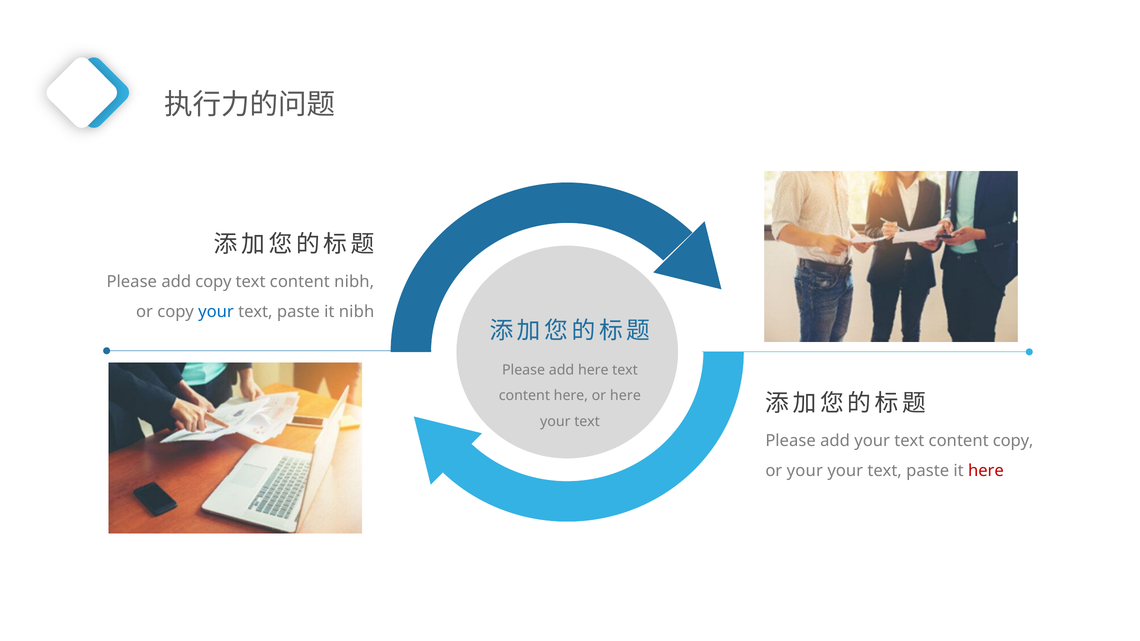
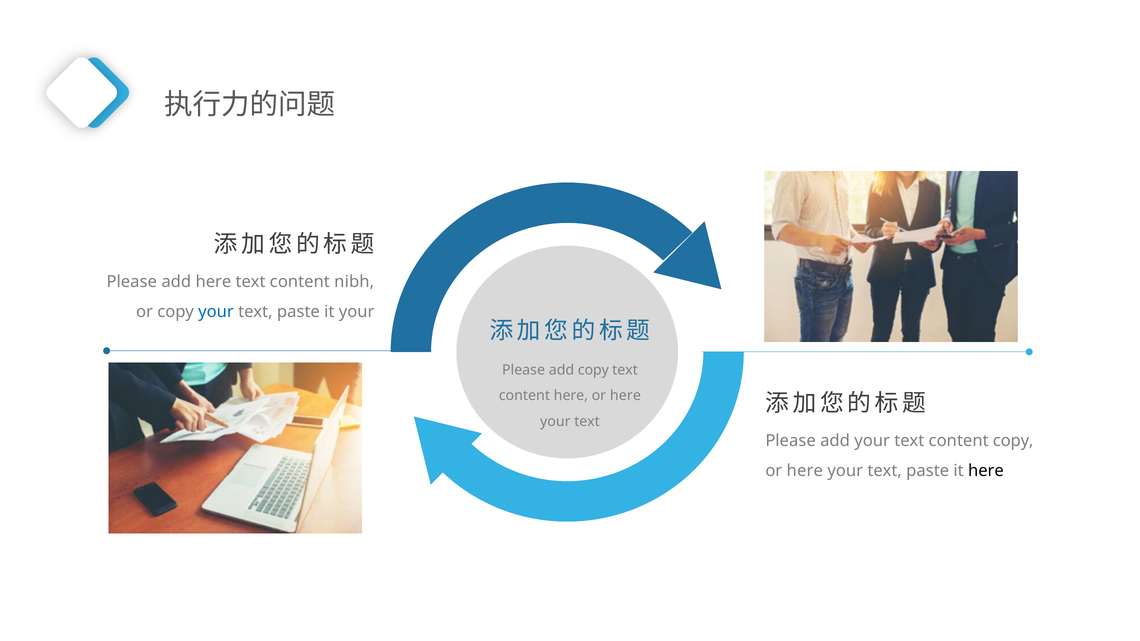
add copy: copy -> here (213, 282)
it nibh: nibh -> your (357, 312)
add here: here -> copy (593, 370)
your: your -> here (805, 471)
here colour: red -> black (986, 471)
